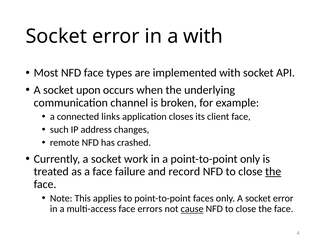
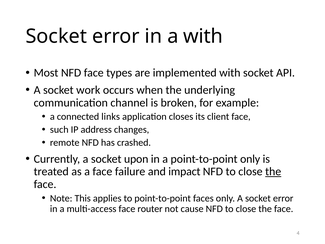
upon: upon -> work (88, 90)
work: work -> upon (136, 159)
record: record -> impact (184, 171)
errors: errors -> router (150, 209)
cause underline: present -> none (192, 209)
